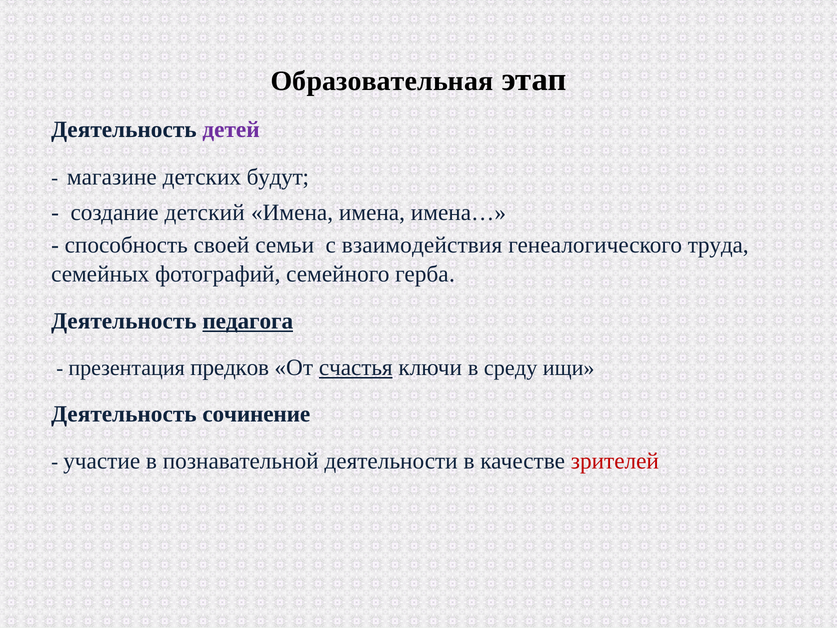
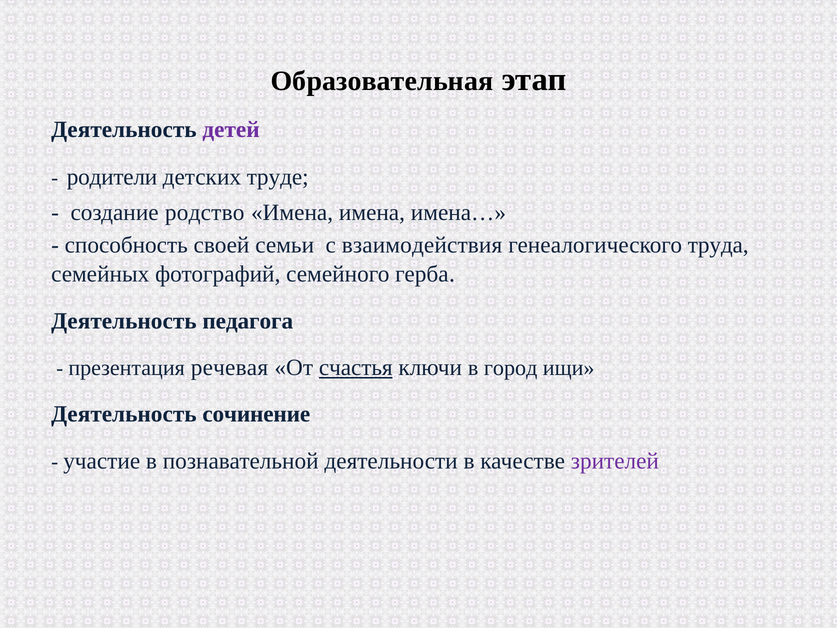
магазине: магазине -> родители (112, 177)
будут: будут -> труде (278, 177)
детский: детский -> родство (205, 212)
педагога underline: present -> none (248, 321)
предков: предков -> речевая (229, 368)
среду: среду -> город (511, 368)
зрителей colour: red -> purple (615, 461)
